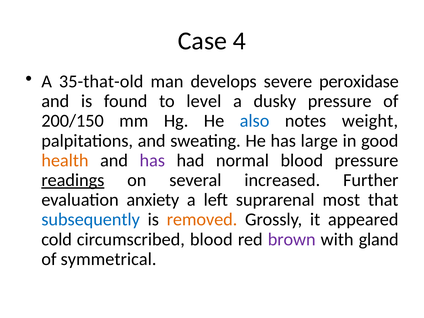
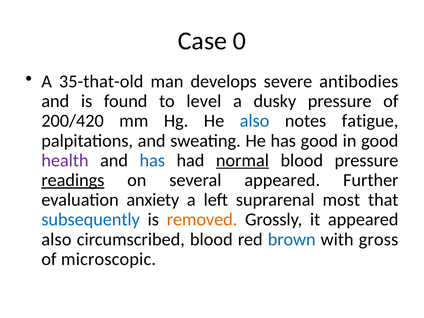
4: 4 -> 0 (239, 41)
peroxidase: peroxidase -> antibodies (359, 81)
200/150: 200/150 -> 200/420 (73, 121)
weight: weight -> fatigue (370, 121)
has large: large -> good (319, 141)
health colour: orange -> purple (65, 160)
has colour: purple -> blue (152, 160)
normal underline: none -> present (242, 160)
several increased: increased -> appeared (282, 180)
cold: cold -> also (56, 239)
brown colour: purple -> blue (292, 239)
gland: gland -> gross (378, 239)
symmetrical: symmetrical -> microscopic (108, 259)
